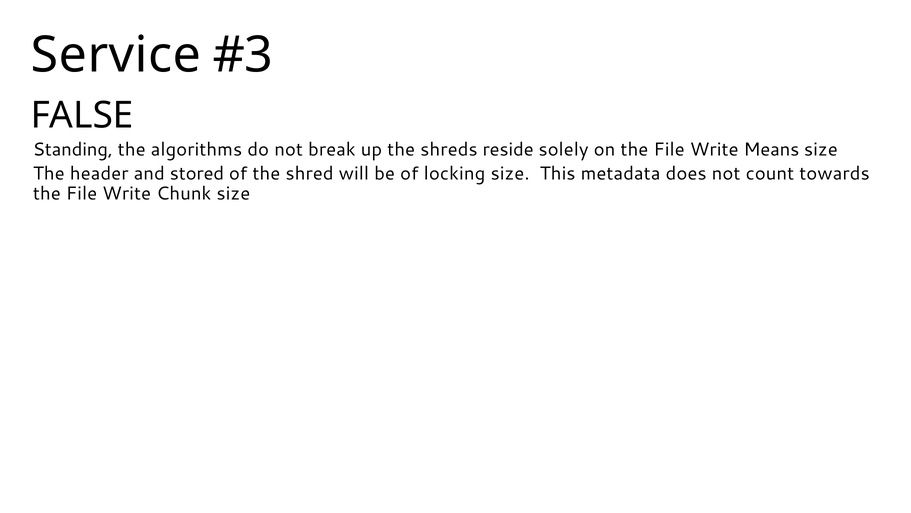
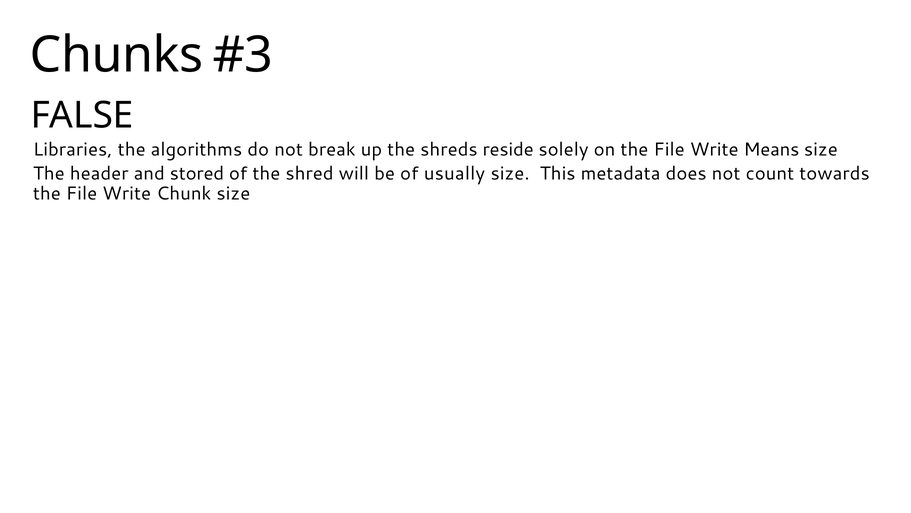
Service: Service -> Chunks (117, 55)
Standing: Standing -> Libraries (73, 149)
locking: locking -> usually (454, 173)
